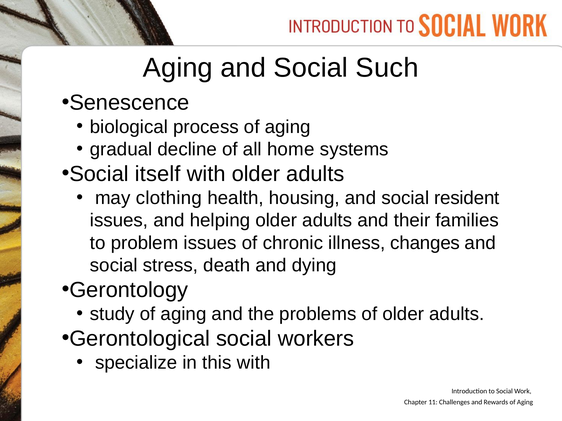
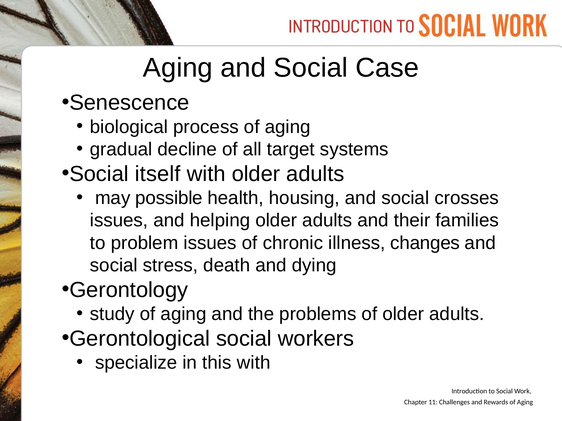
Such: Such -> Case (387, 68)
home: home -> target (291, 149)
clothing: clothing -> possible (169, 198)
resident: resident -> crosses (467, 198)
